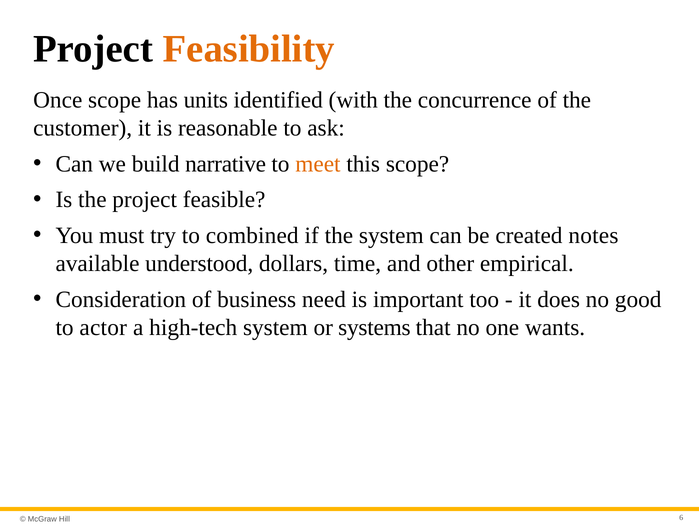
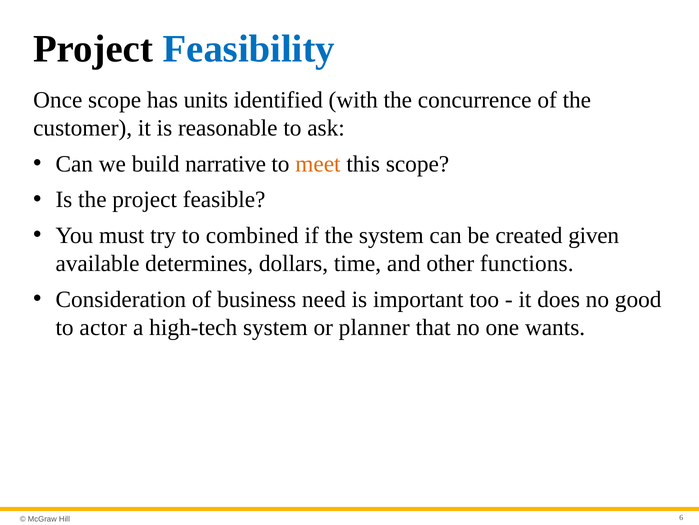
Feasibility colour: orange -> blue (249, 49)
notes: notes -> given (594, 235)
understood: understood -> determines (199, 263)
empirical: empirical -> functions (527, 263)
systems: systems -> planner (374, 327)
